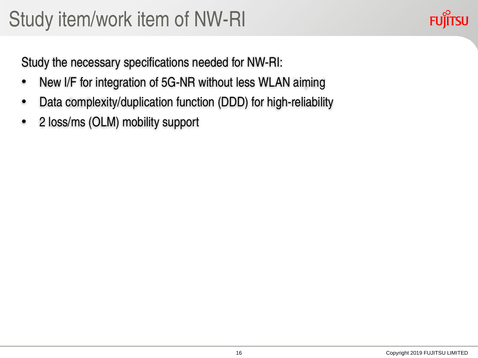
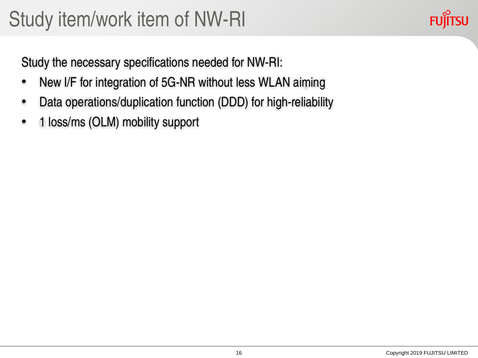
complexity/duplication: complexity/duplication -> operations/duplication (119, 102)
2: 2 -> 1 (43, 122)
